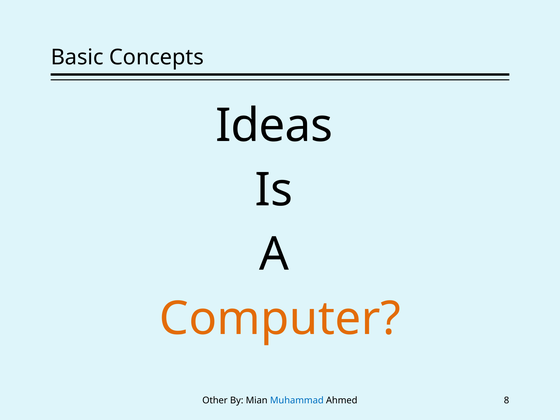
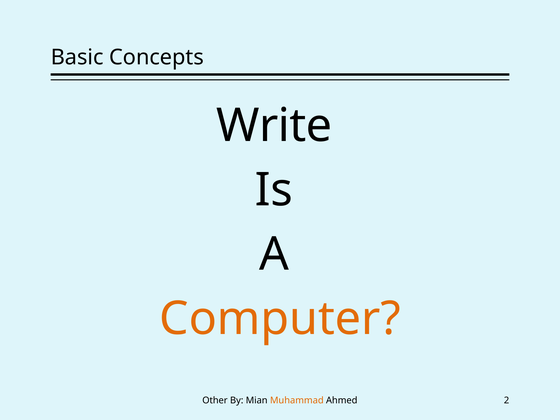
Ideas: Ideas -> Write (274, 126)
Muhammad colour: blue -> orange (297, 400)
8: 8 -> 2 (507, 400)
